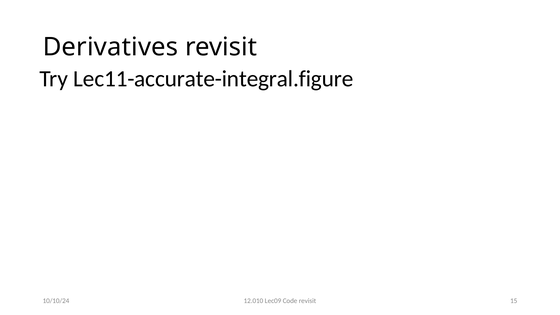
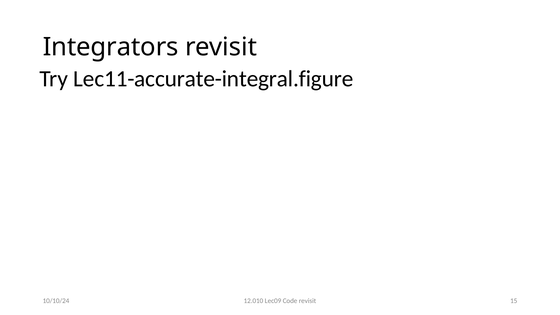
Derivatives: Derivatives -> Integrators (111, 47)
